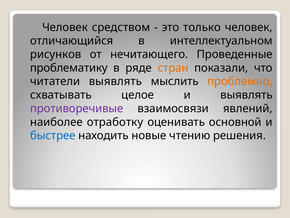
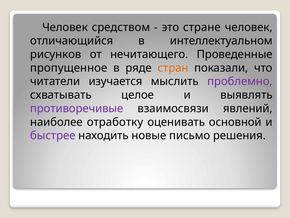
только: только -> стране (202, 27)
проблематику: проблематику -> пропущенное (69, 68)
читатели выявлять: выявлять -> изучается (116, 81)
проблемно colour: orange -> purple (240, 81)
быстрее colour: blue -> purple (53, 135)
чтению: чтению -> письмо (190, 135)
